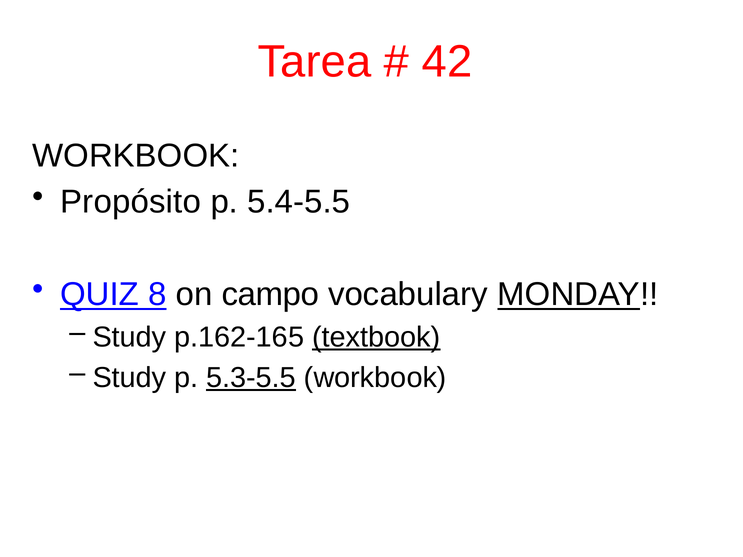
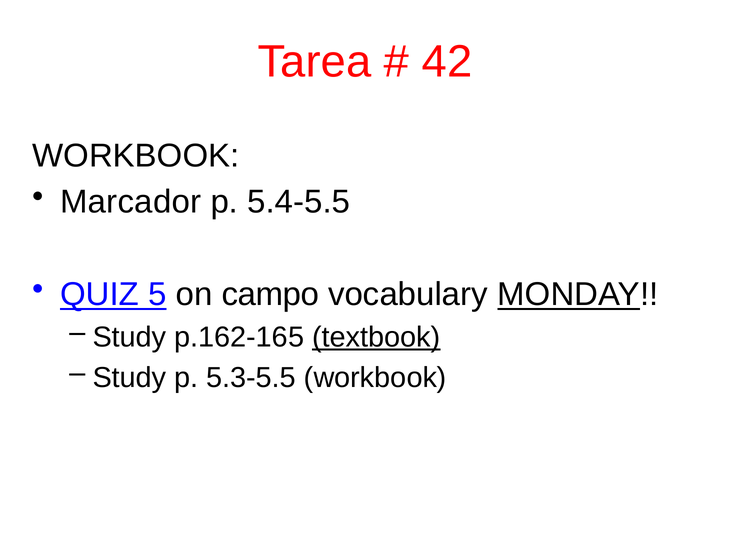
Propósito: Propósito -> Marcador (131, 202)
8: 8 -> 5 (157, 295)
5.3-5.5 underline: present -> none (251, 378)
